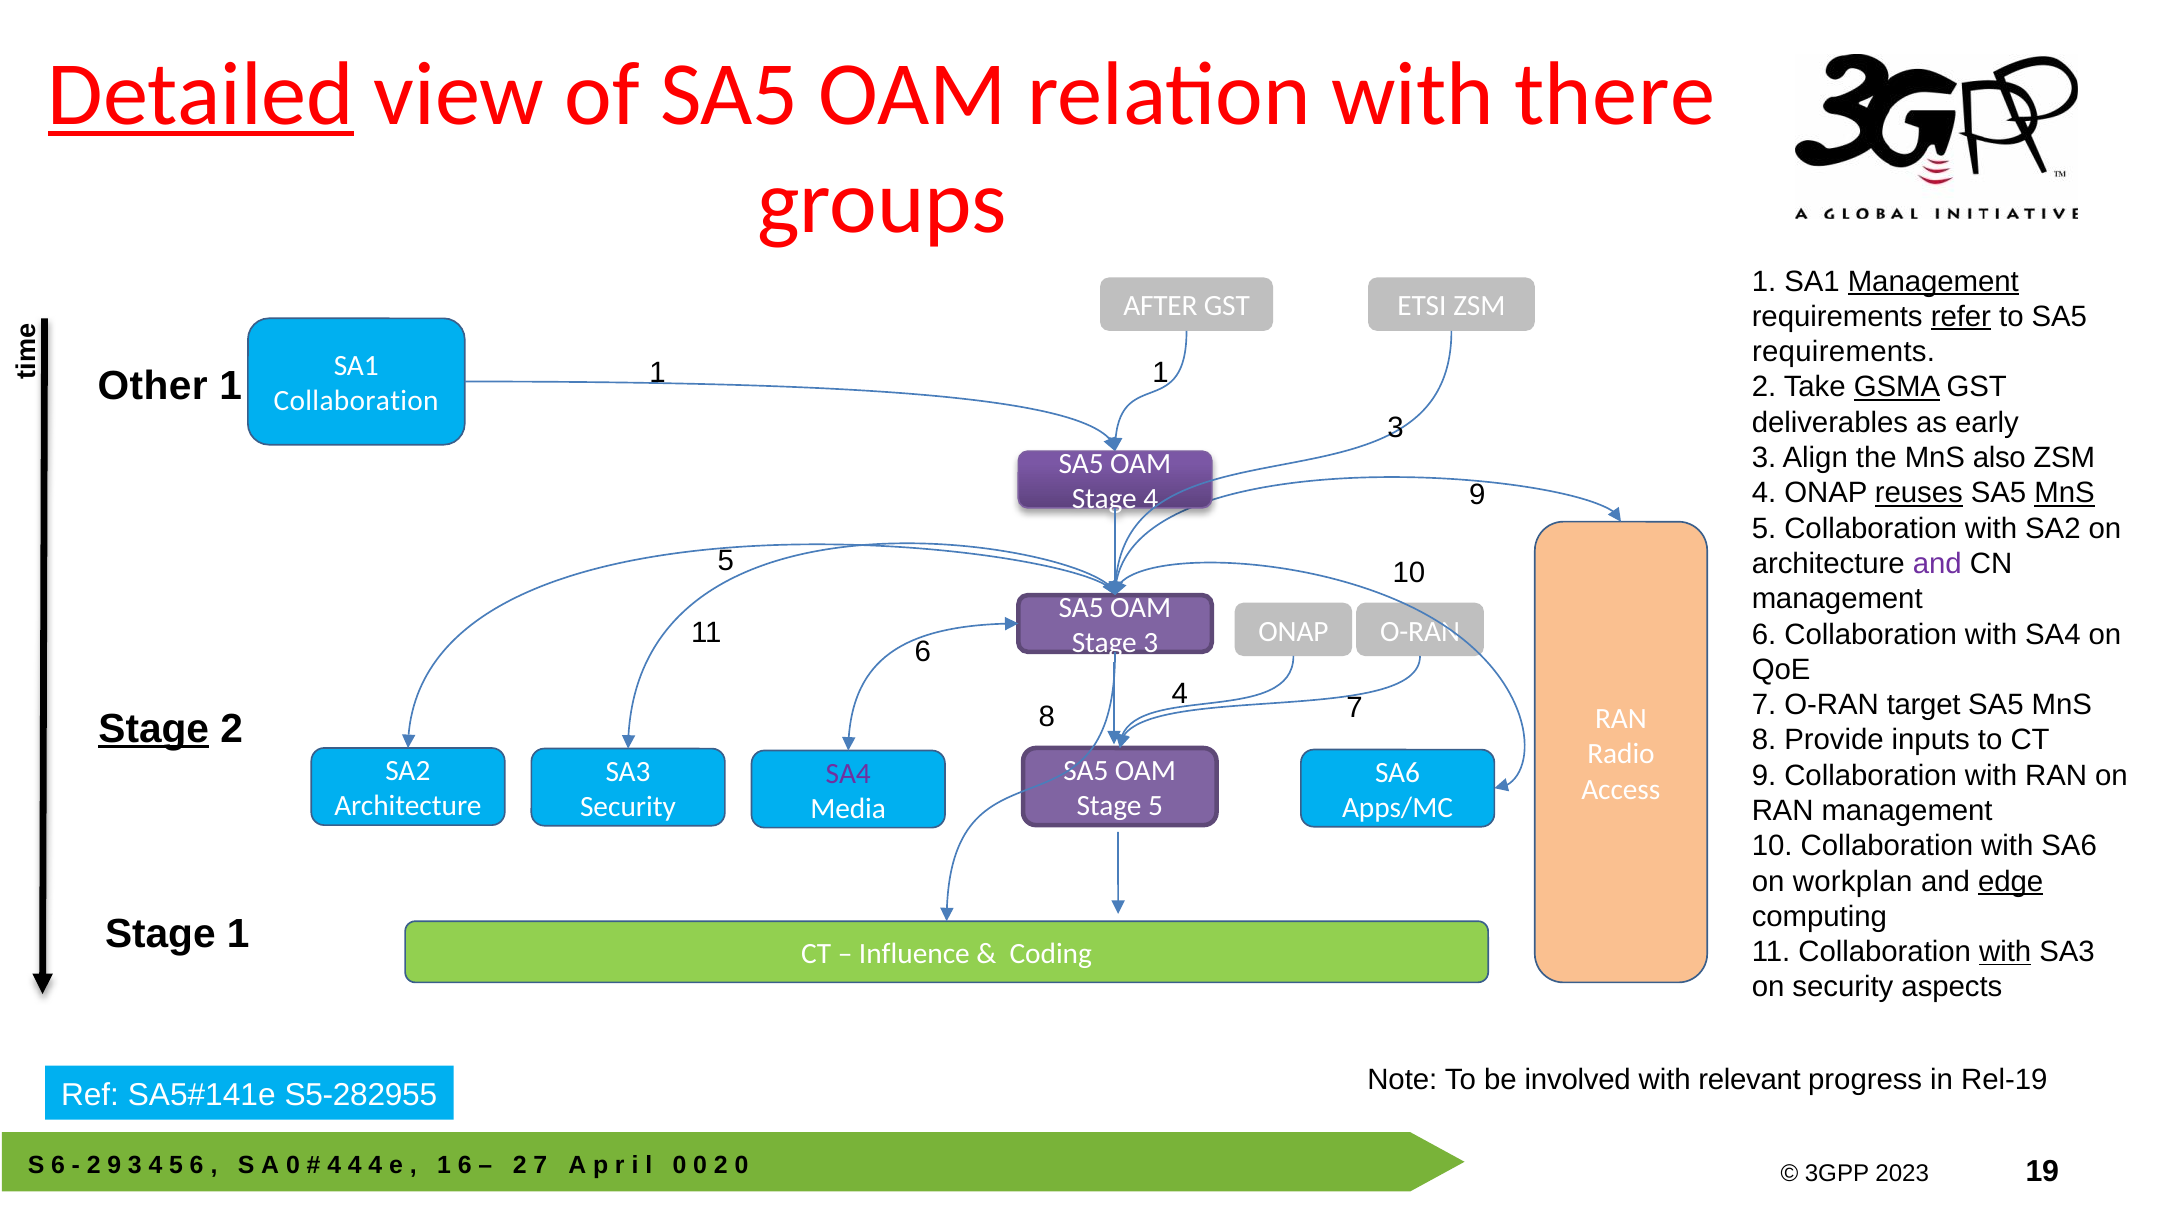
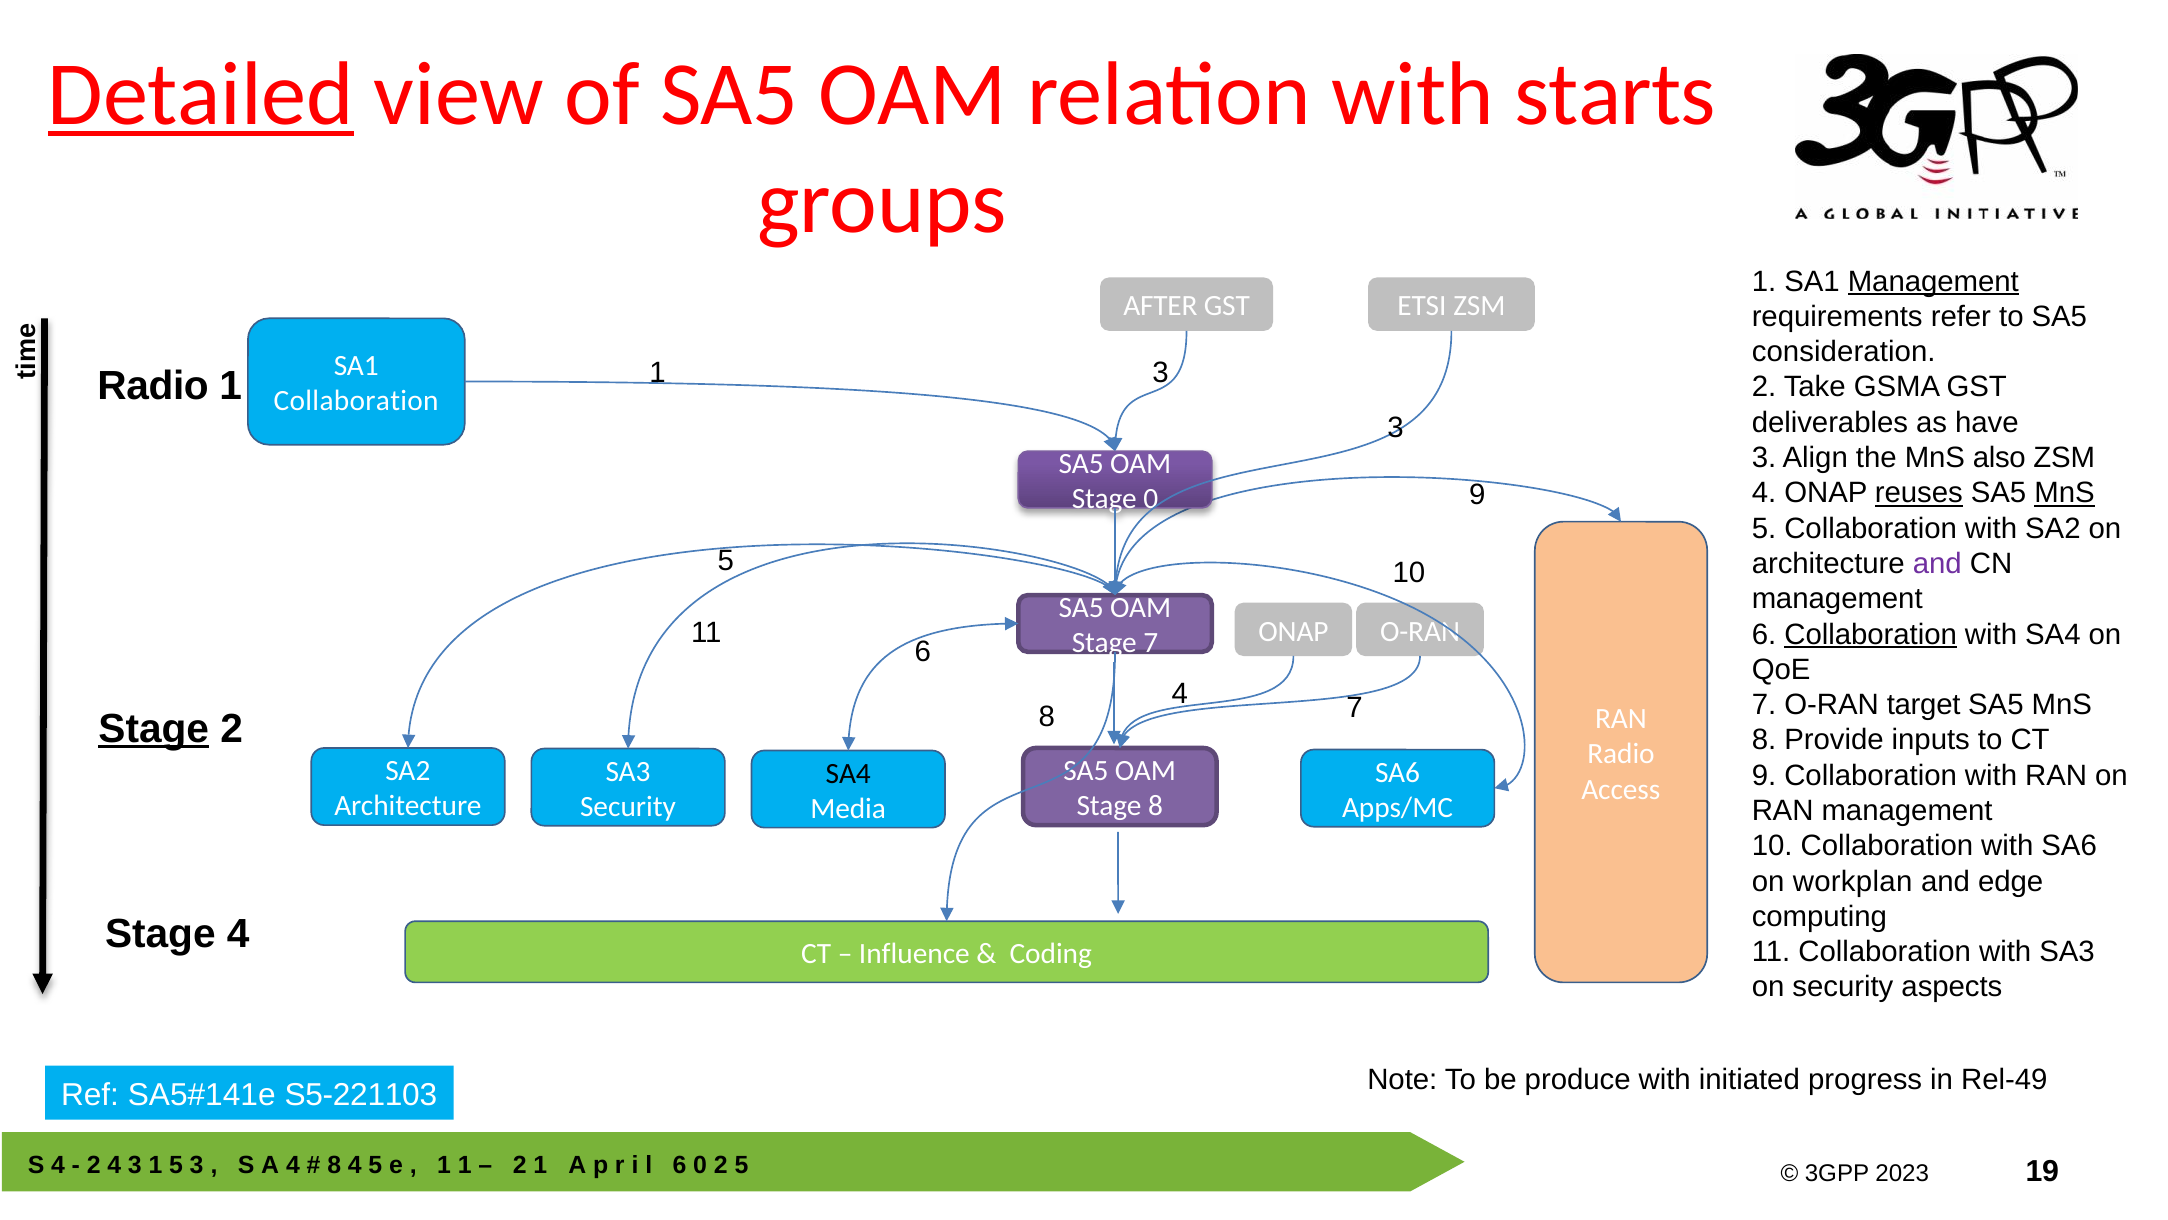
there: there -> starts (1615, 94)
refer underline: present -> none (1961, 317)
requirements: requirements -> consideration (1844, 352)
1: 1 -> 3 (1161, 372)
Other: Other -> Radio (153, 386)
GSMA underline: present -> none (1897, 387)
early: early -> have (1987, 422)
Stage 4: 4 -> 0 (1151, 499)
Collaboration underline: none -> present (1871, 634)
Stage 3: 3 -> 7 (1151, 643)
SA4 colour: purple -> black (848, 773)
Stage 5: 5 -> 8 (1156, 806)
edge underline: present -> none (2011, 881)
Stage 1: 1 -> 4 (238, 934)
with underline: present -> none (2005, 951)
involved: involved -> produce (1578, 1080)
relevant: relevant -> initiated (1749, 1080)
Rel-19: Rel-19 -> Rel-49 (2004, 1080)
S5-282955: S5-282955 -> S5-221103 (361, 1094)
6: 6 -> 4 (58, 1164)
2 9: 9 -> 4 (114, 1164)
4: 4 -> 1 (155, 1164)
6: 6 -> 3 (197, 1164)
0: 0 -> 4 (293, 1164)
4: 4 -> 8 (334, 1164)
4: 4 -> 5 (375, 1164)
1 6: 6 -> 1 (465, 1164)
2 7: 7 -> 1 (540, 1164)
0: 0 -> 6 (679, 1164)
2 0: 0 -> 5 (741, 1164)
